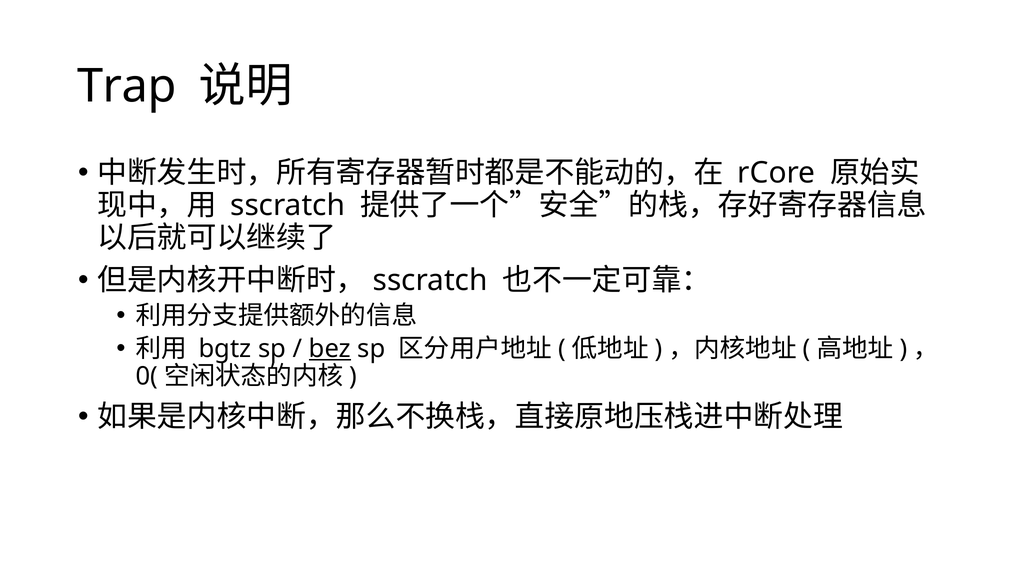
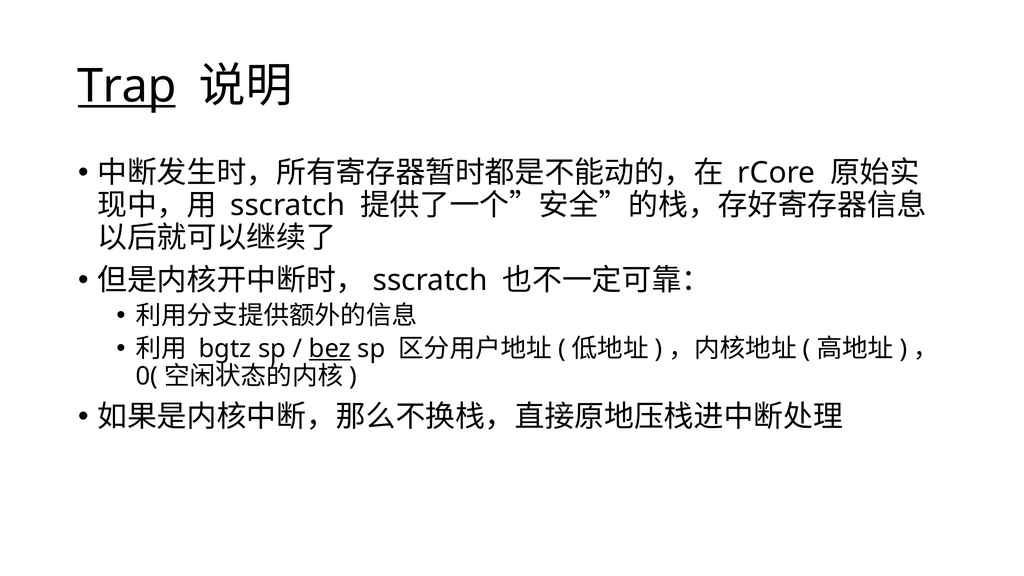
Trap underline: none -> present (127, 86)
